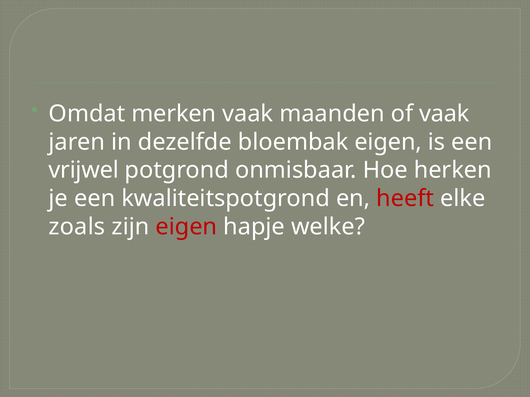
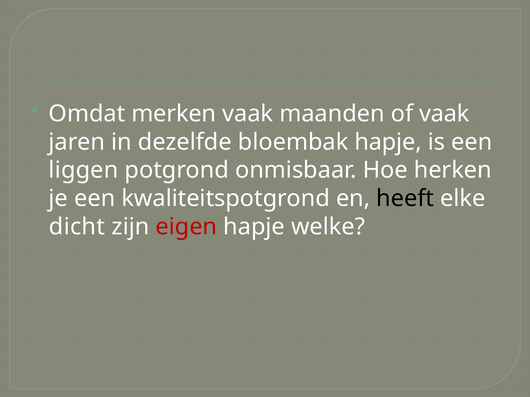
bloembak eigen: eigen -> hapje (388, 142)
vrijwel: vrijwel -> liggen (83, 170)
heeft colour: red -> black (405, 199)
zoals: zoals -> dicht (77, 227)
